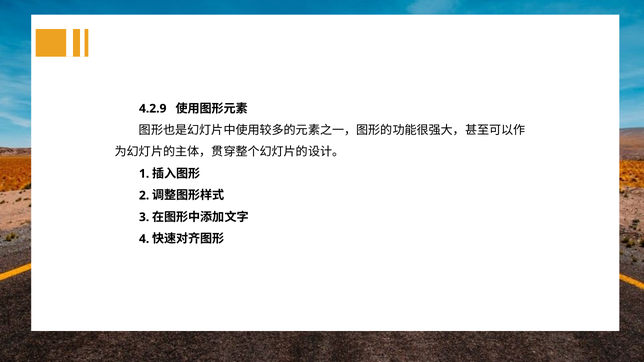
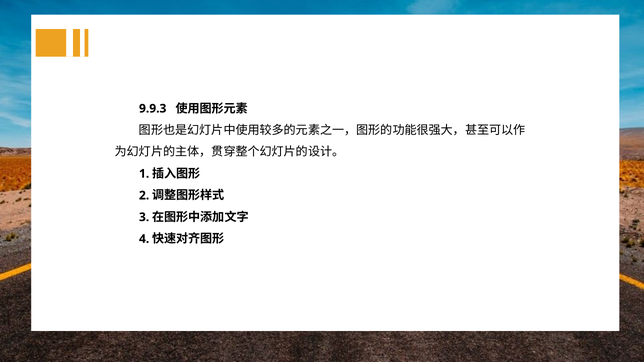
4.2.9: 4.2.9 -> 9.9.3 (153, 109)
